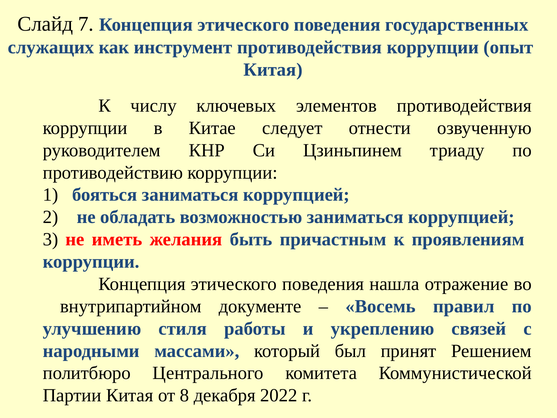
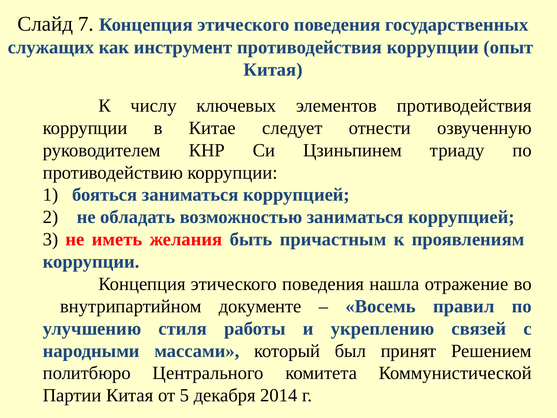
8: 8 -> 5 (184, 395)
2022: 2022 -> 2014 (279, 395)
